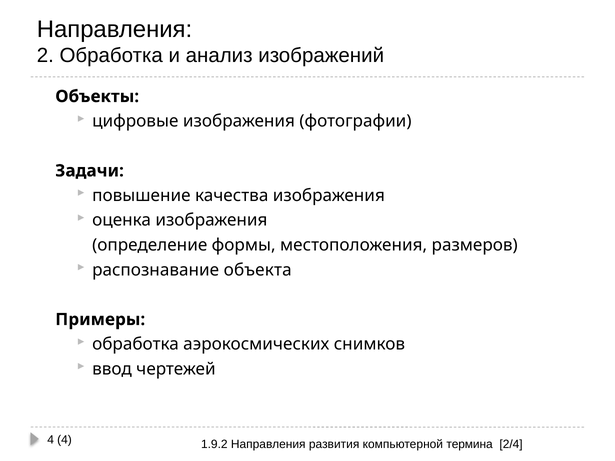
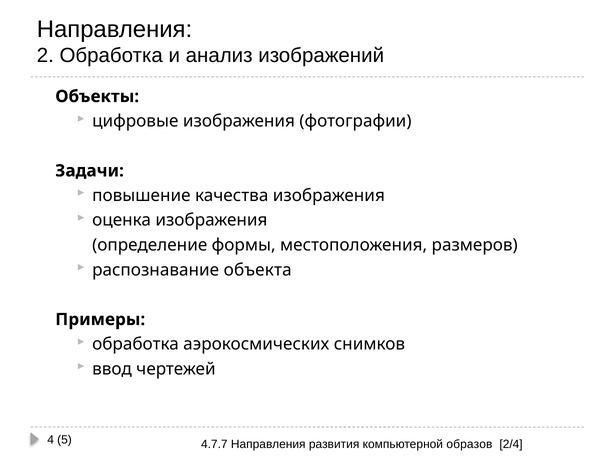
4 4: 4 -> 5 (65, 440)
1.9.2: 1.9.2 -> 4.7.7 (214, 445)
термина: термина -> образов (469, 445)
